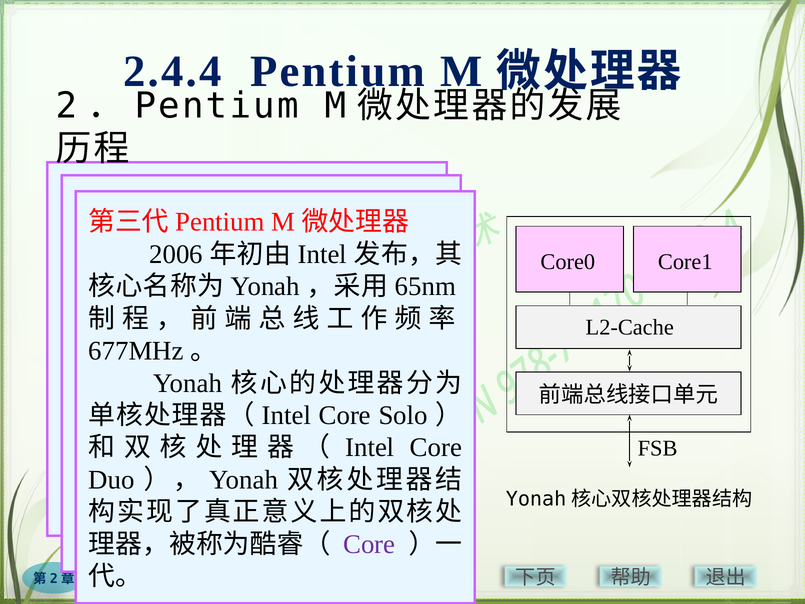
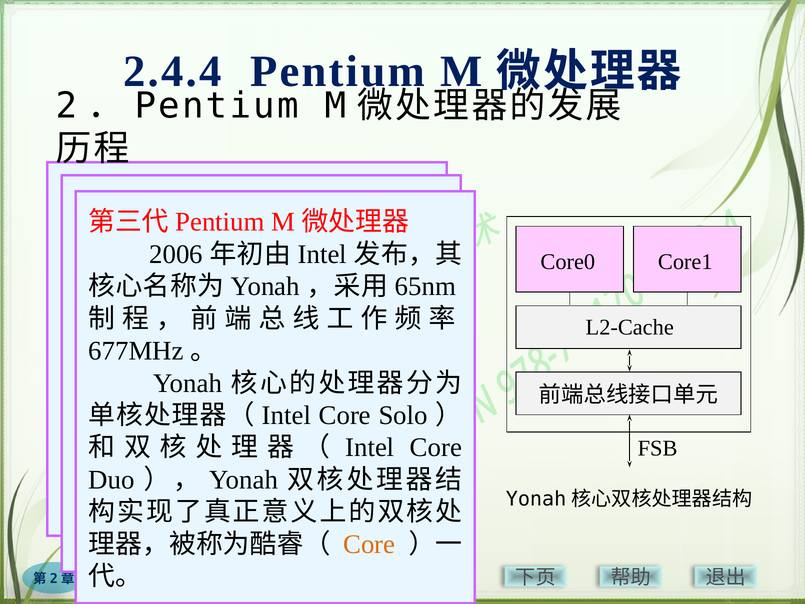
Core colour: purple -> orange (369, 544)
